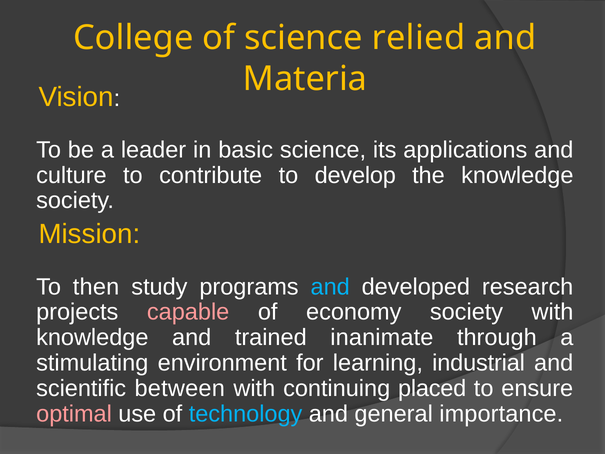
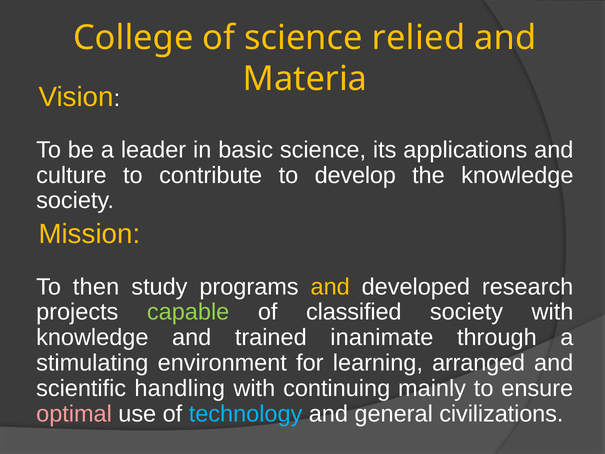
and colour: light blue -> yellow (330, 287)
capable colour: pink -> light green (188, 312)
economy: economy -> classified (354, 312)
industrial: industrial -> arranged (479, 363)
between: between -> handling (180, 388)
placed: placed -> mainly (432, 388)
importance: importance -> civilizations (501, 414)
